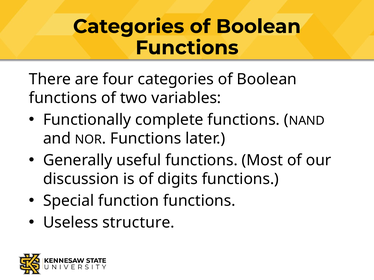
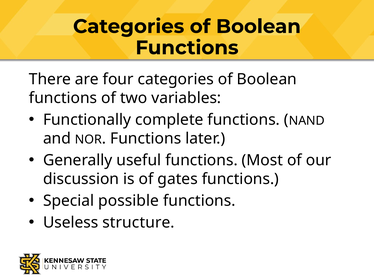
digits: digits -> gates (178, 179)
function: function -> possible (129, 201)
